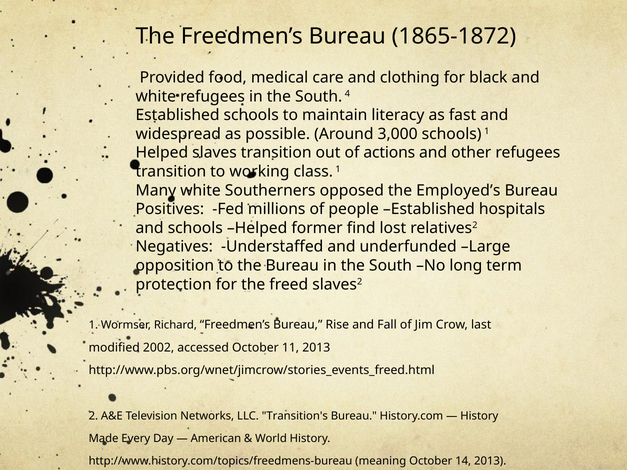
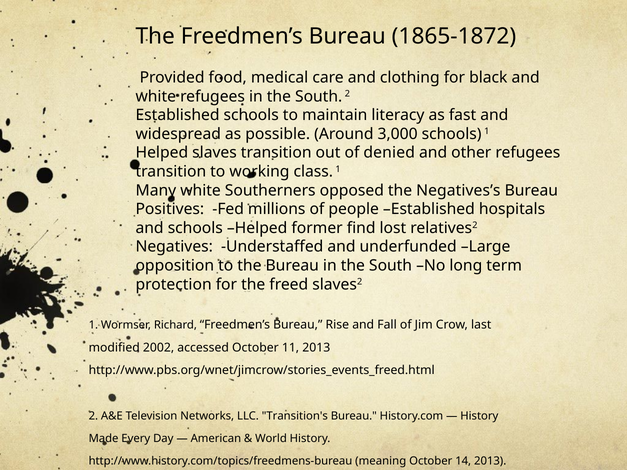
South 4: 4 -> 2 (347, 94)
actions: actions -> denied (389, 153)
Employed’s: Employed’s -> Negatives’s (458, 190)
